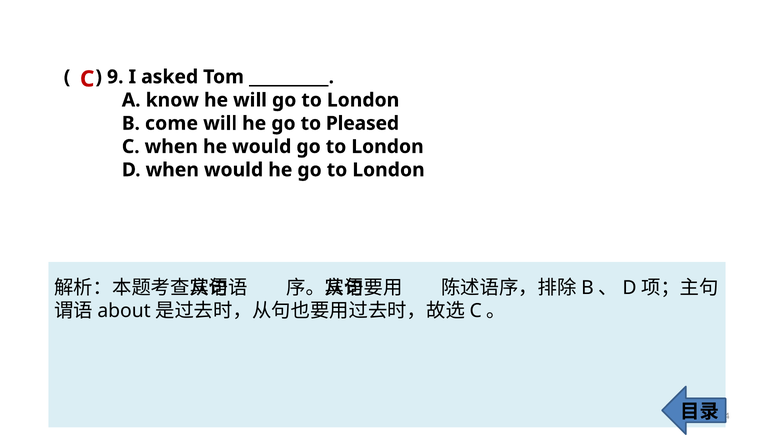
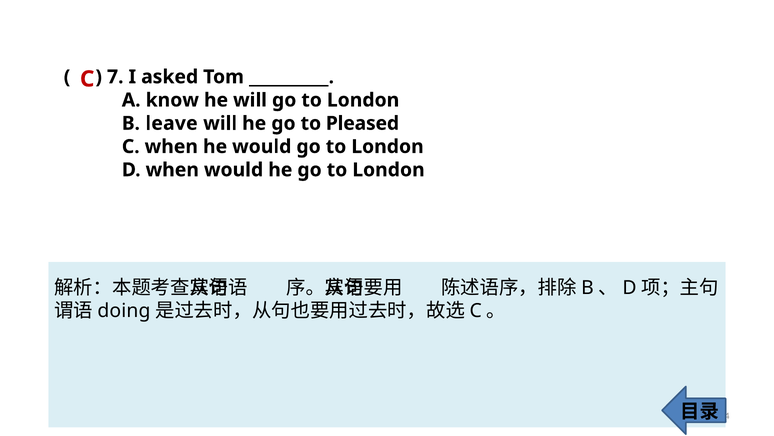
9: 9 -> 7 (115, 77)
come: come -> leave (171, 123)
about: about -> doing (124, 311)
